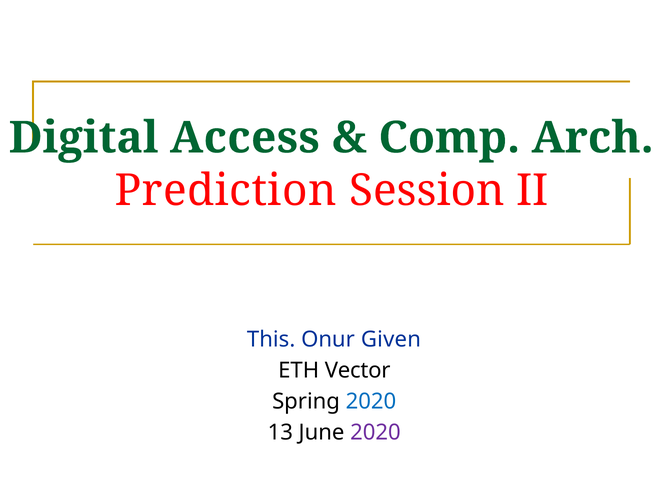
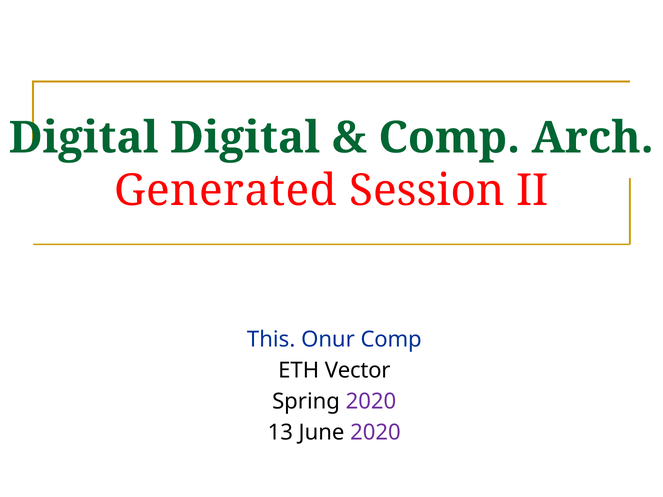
Digital Access: Access -> Digital (245, 138)
Prediction: Prediction -> Generated (226, 191)
Onur Given: Given -> Comp (391, 340)
2020 colour: blue -> purple (371, 402)
